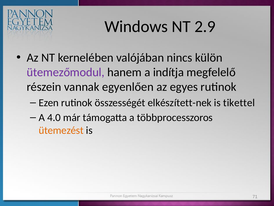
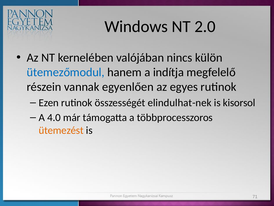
2.9: 2.9 -> 2.0 (205, 27)
ütemezőmodul colour: purple -> blue (66, 72)
elkészített-nek: elkészített-nek -> elindulhat-nek (180, 102)
tikettel: tikettel -> kisorsol (239, 102)
